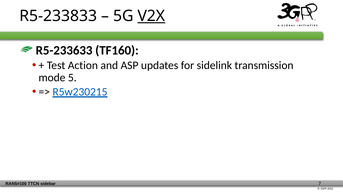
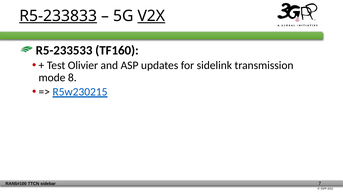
R5-233833 underline: none -> present (58, 16)
R5-233633: R5-233633 -> R5-233533 (64, 50)
Action: Action -> Olivier (83, 65)
5: 5 -> 8 (72, 78)
